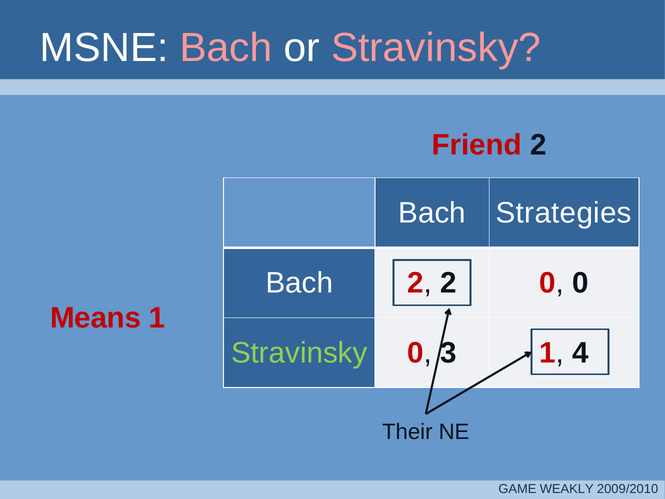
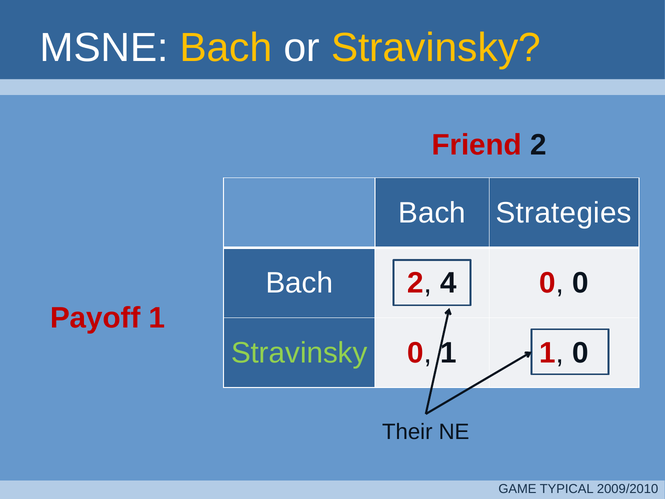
Bach colour: pink -> yellow (226, 48)
Stravinsky colour: pink -> yellow (436, 48)
2 2: 2 -> 4 (449, 283)
Means: Means -> Payoff (95, 318)
0 3: 3 -> 1 (449, 353)
1 4: 4 -> 0 (580, 353)
WEAKLY: WEAKLY -> TYPICAL (567, 489)
